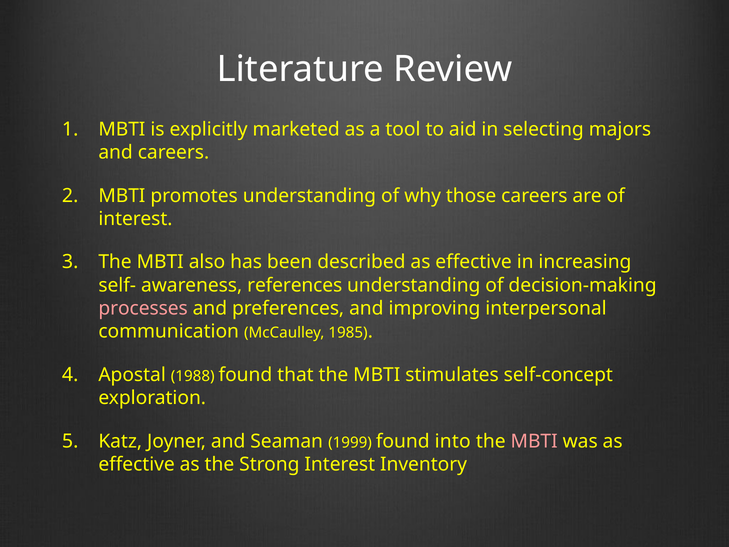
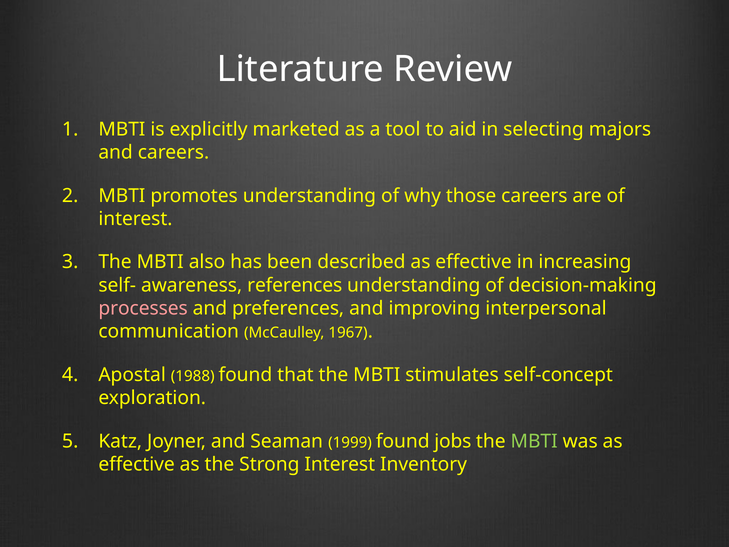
1985: 1985 -> 1967 (348, 333)
into: into -> jobs (453, 441)
MBTI colour: pink -> light green (534, 441)
